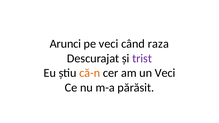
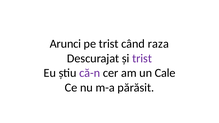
pe veci: veci -> trist (109, 44)
că-n colour: orange -> purple (90, 73)
un Veci: Veci -> Cale (165, 73)
